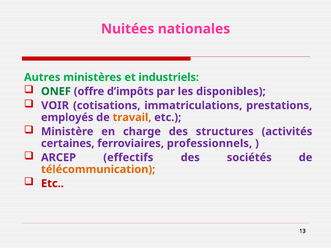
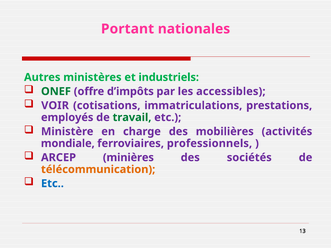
Nuitées: Nuitées -> Portant (128, 29)
disponibles: disponibles -> accessibles (231, 91)
travail colour: orange -> green (132, 118)
structures: structures -> mobilières (225, 132)
certaines: certaines -> mondiale (68, 144)
effectifs: effectifs -> minières (128, 158)
Etc colour: red -> blue (52, 184)
